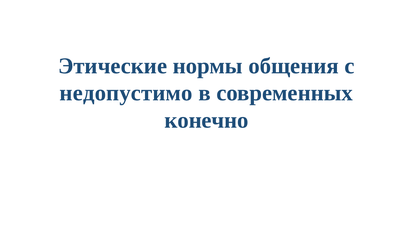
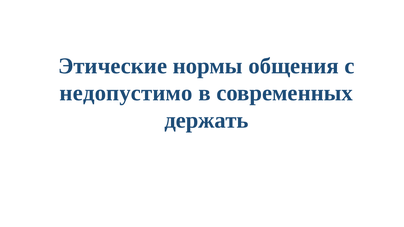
конечно: конечно -> держать (207, 121)
